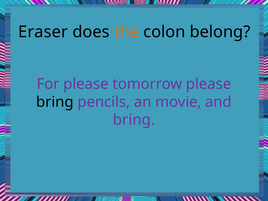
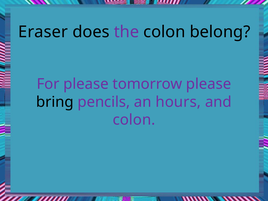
the colour: orange -> purple (126, 32)
movie: movie -> hours (178, 102)
bring: bring -> colon (134, 120)
